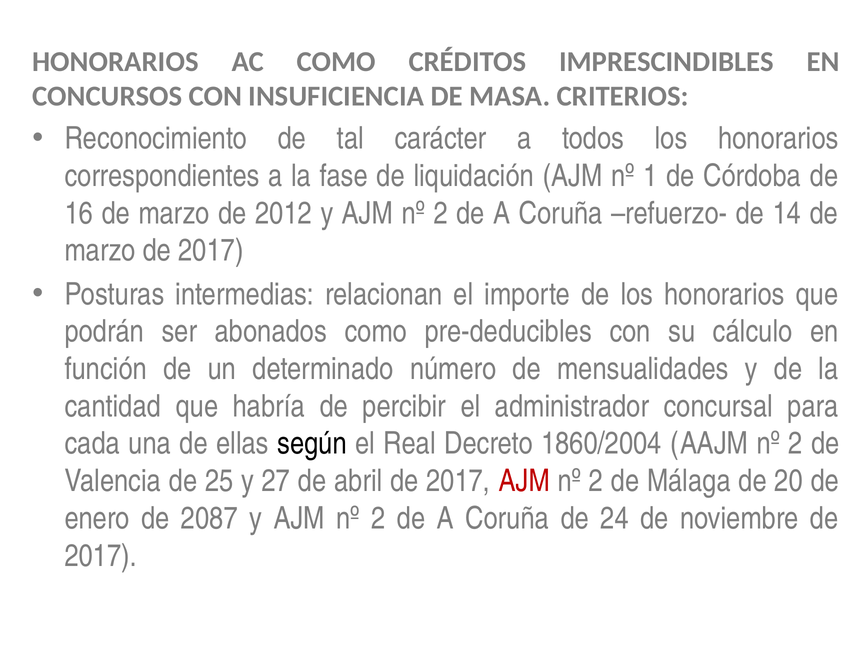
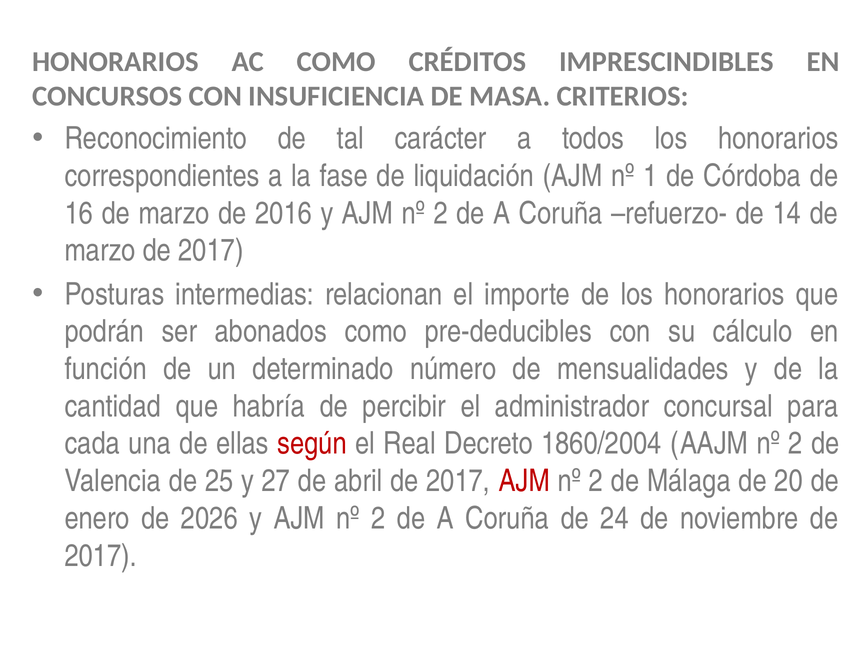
2012: 2012 -> 2016 (284, 213)
según colour: black -> red (312, 443)
2087: 2087 -> 2026 (209, 518)
